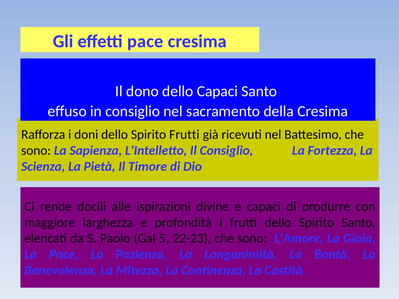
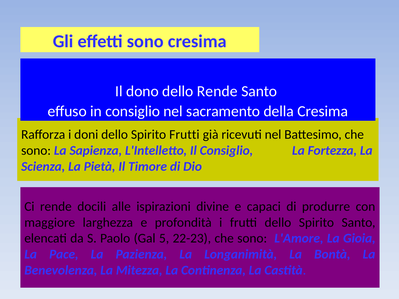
effetti pace: pace -> sono (145, 41)
dello Capaci: Capaci -> Rende (217, 91)
